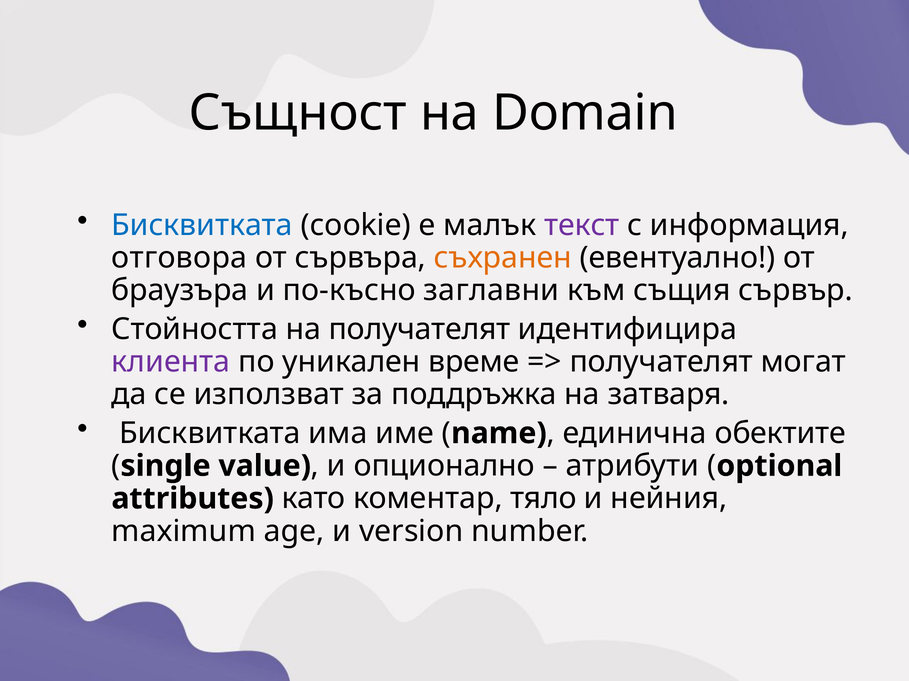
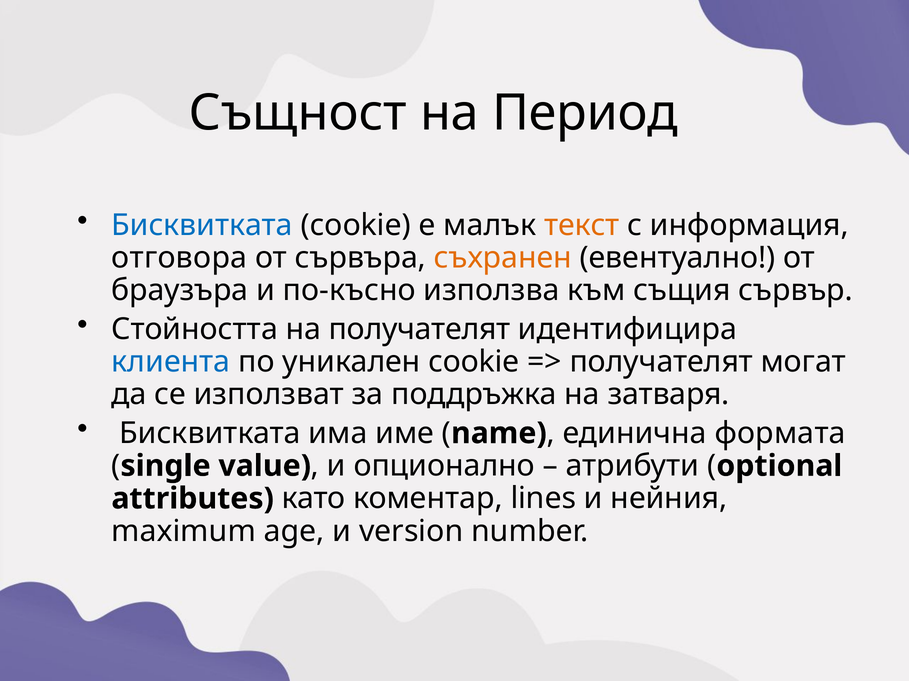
Domain: Domain -> Период (585, 113)
текст colour: purple -> orange (582, 225)
заглавни: заглавни -> използва (491, 291)
клиента colour: purple -> blue (171, 362)
уникален време: време -> cookie (474, 362)
обектите: обектите -> формата (780, 434)
тяло: тяло -> lines (543, 499)
